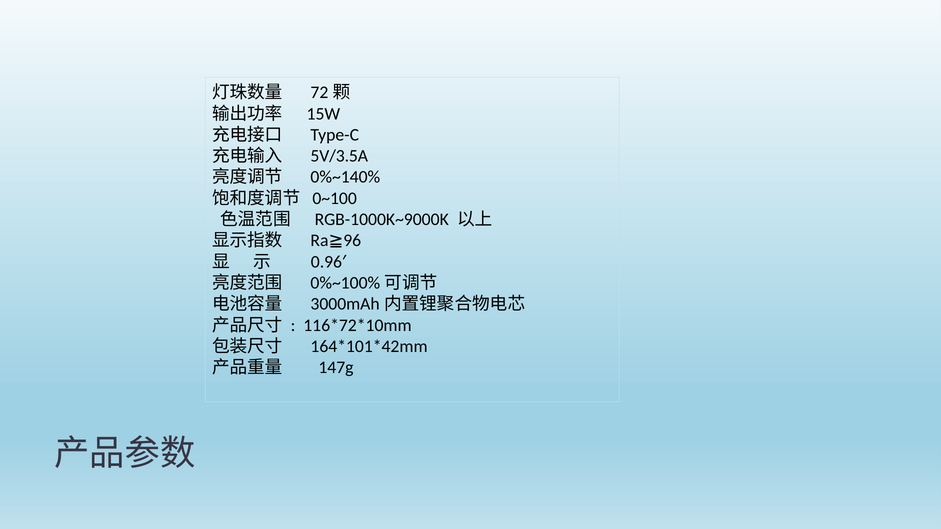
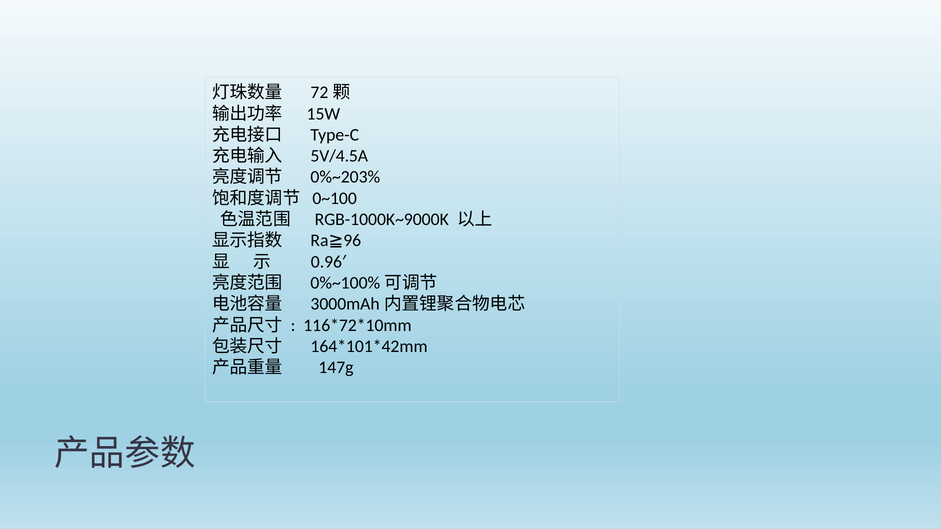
5V/3.5A: 5V/3.5A -> 5V/4.5A (339, 156)
0%~140%: 0%~140% -> 0%~203% (345, 177)
